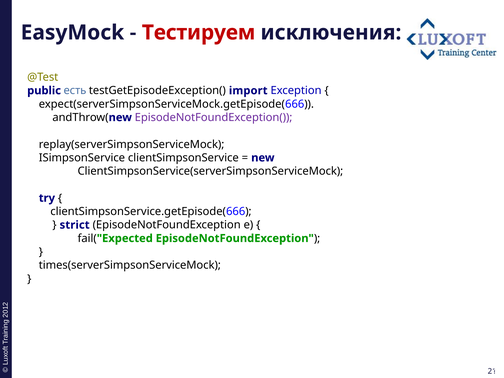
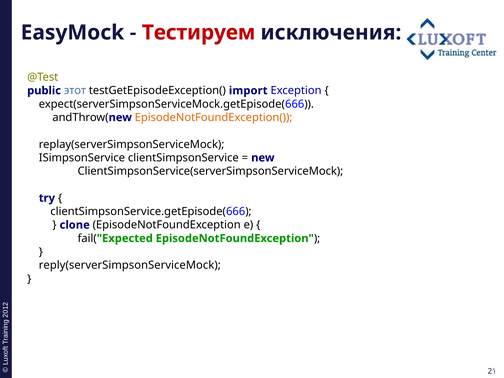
есть: есть -> этот (75, 91)
EpisodeNotFoundException( colour: purple -> orange (214, 117)
strict: strict -> clone (75, 225)
times(serverSimpsonServiceMock: times(serverSimpsonServiceMock -> reply(serverSimpsonServiceMock (130, 265)
